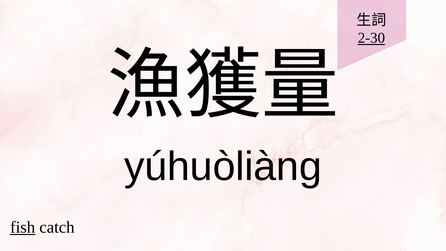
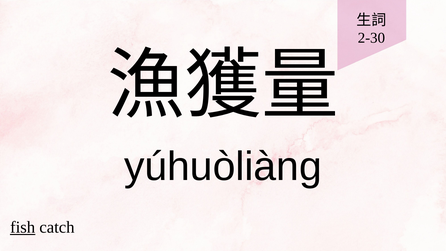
2-30 underline: present -> none (371, 38)
